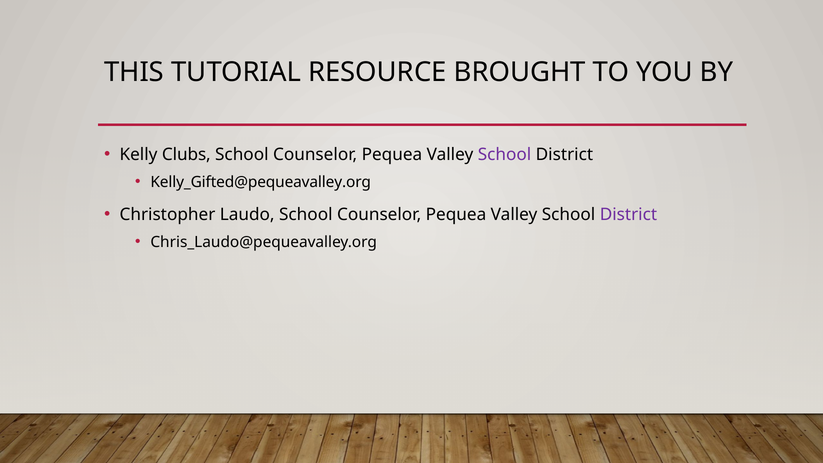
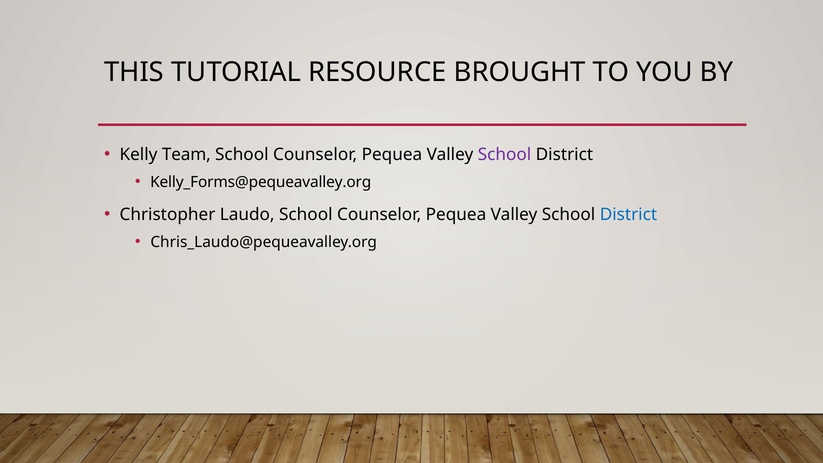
Clubs: Clubs -> Team (186, 155)
Kelly_Gifted@pequeavalley.org: Kelly_Gifted@pequeavalley.org -> Kelly_Forms@pequeavalley.org (261, 182)
District colour: purple -> blue (628, 215)
